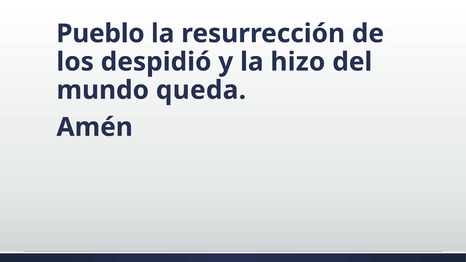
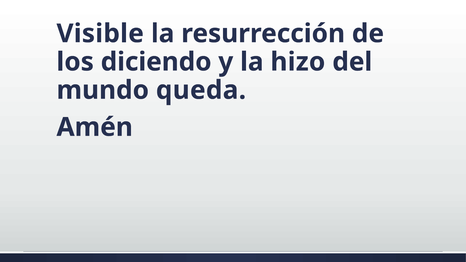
Pueblo: Pueblo -> Visible (100, 34)
despidió: despidió -> diciendo (156, 62)
